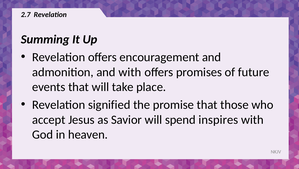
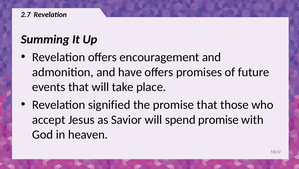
and with: with -> have (130, 72)
spend inspires: inspires -> promise (218, 119)
